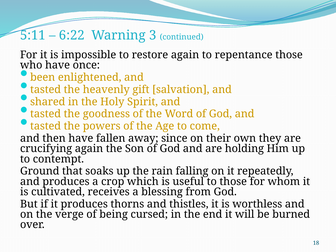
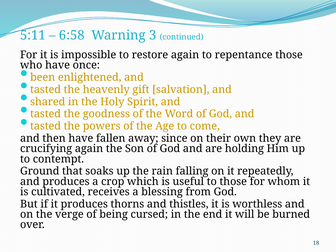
6:22: 6:22 -> 6:58 (72, 35)
